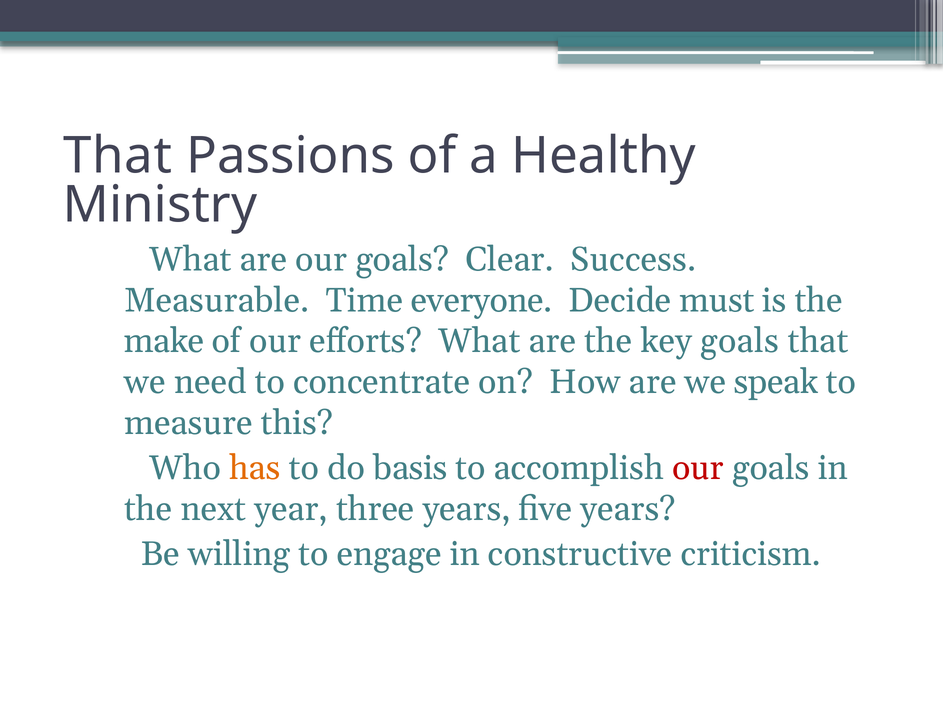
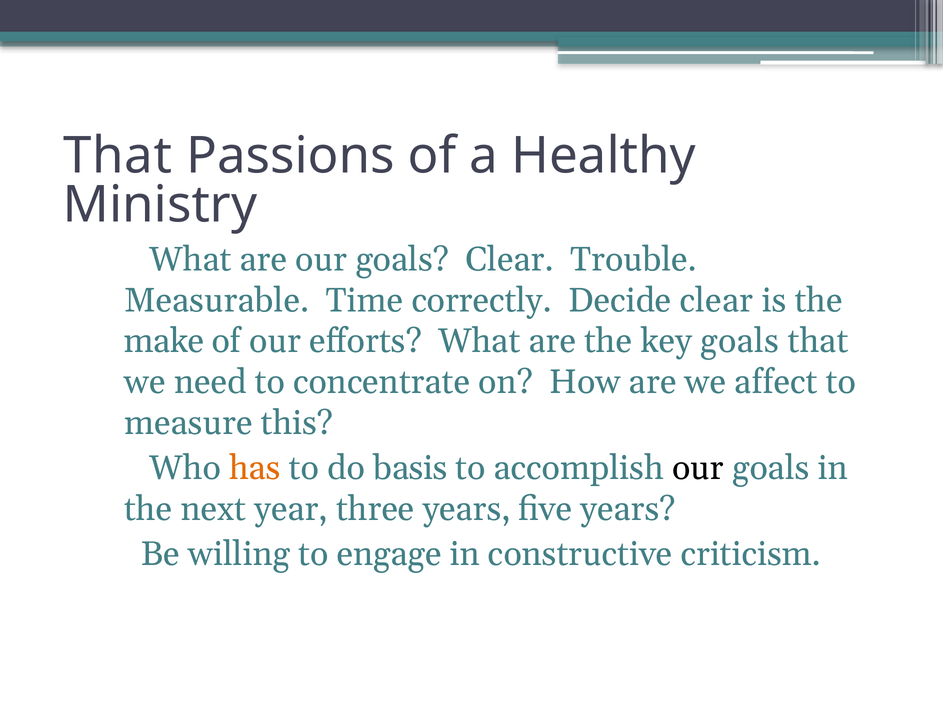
Success: Success -> Trouble (634, 259)
everyone: everyone -> correctly (482, 300)
Decide must: must -> clear (717, 300)
speak: speak -> affect (776, 382)
our colour: red -> black (698, 468)
